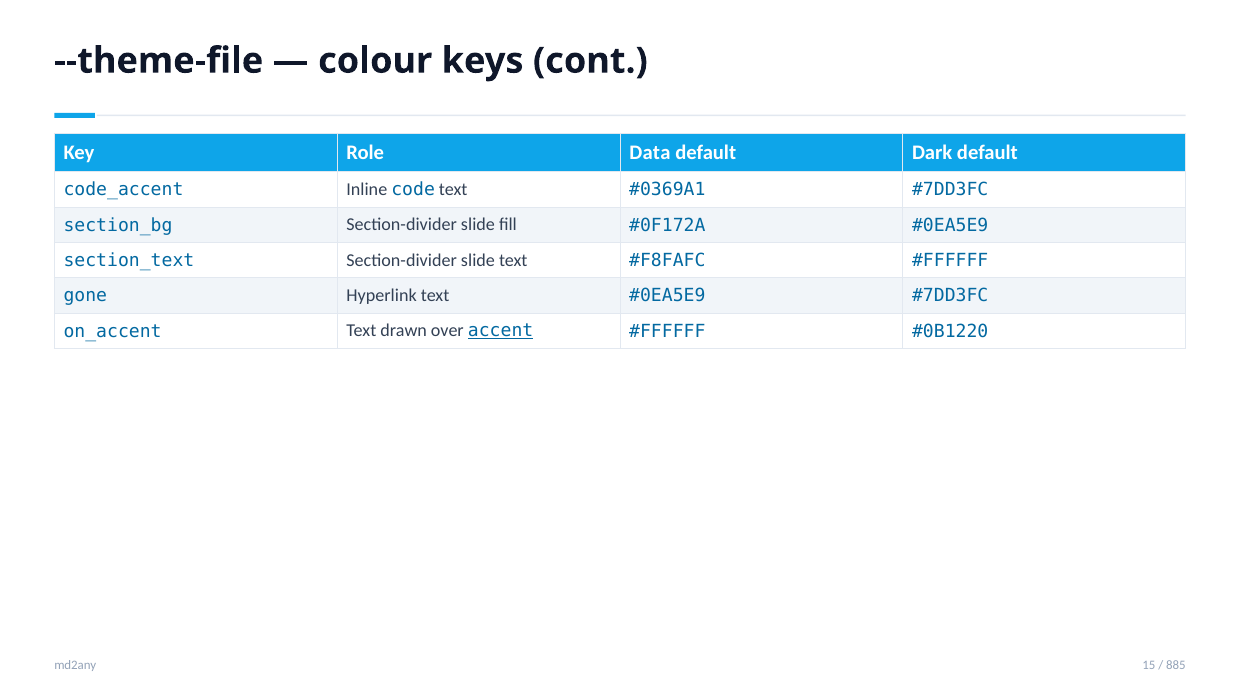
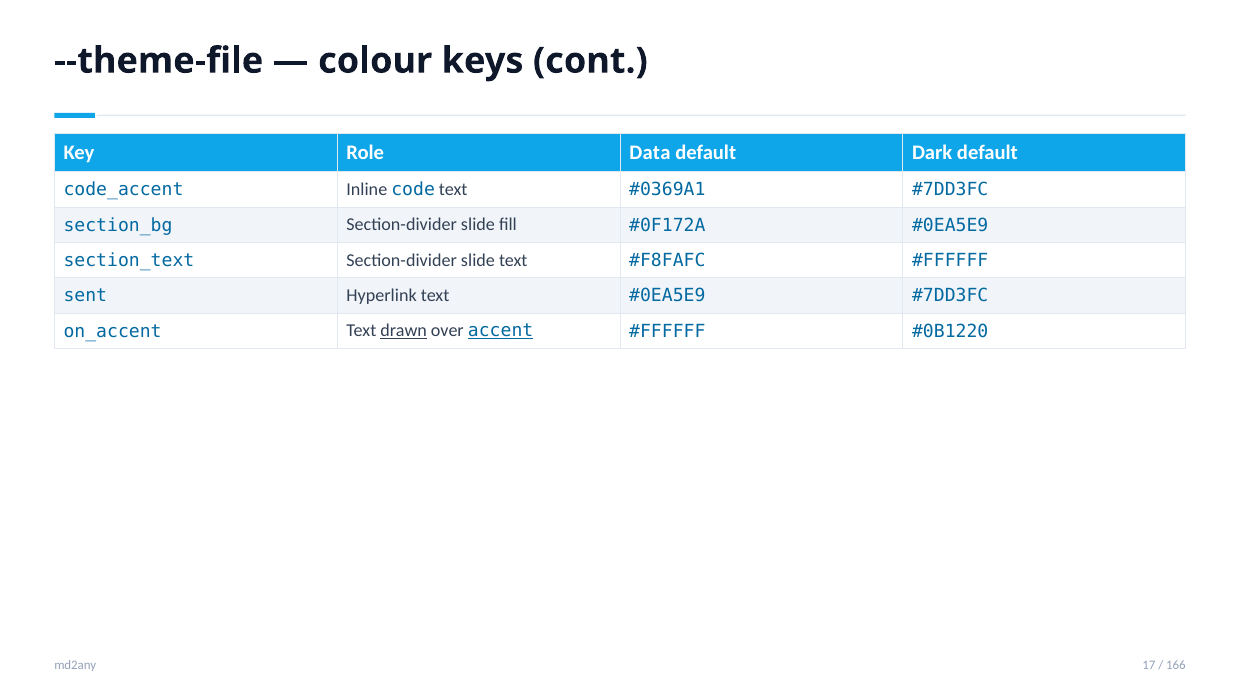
gone: gone -> sent (85, 296)
drawn underline: none -> present (404, 331)
15: 15 -> 17 (1149, 665)
885: 885 -> 166 (1176, 665)
